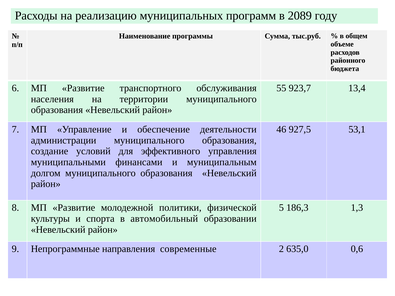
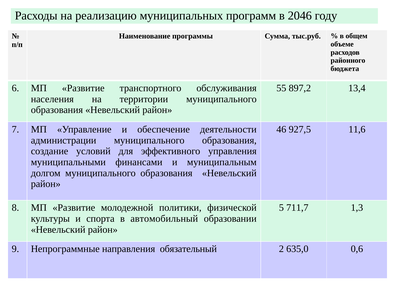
2089: 2089 -> 2046 (300, 16)
923,7: 923,7 -> 897,2 (300, 88)
53,1: 53,1 -> 11,6 (357, 129)
186,3: 186,3 -> 711,7 (297, 208)
современные: современные -> обязательный (188, 249)
